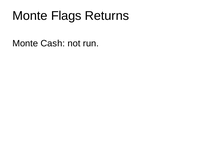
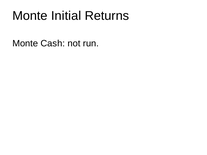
Flags: Flags -> Initial (66, 16)
